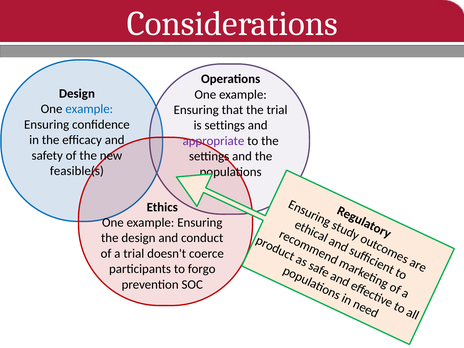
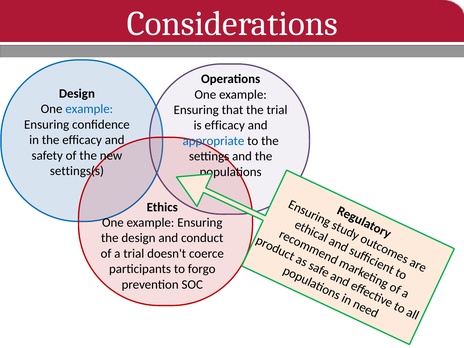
is settings: settings -> efficacy (225, 125)
appropriate colour: purple -> blue (213, 141)
feasible(s: feasible(s -> settings(s (77, 171)
